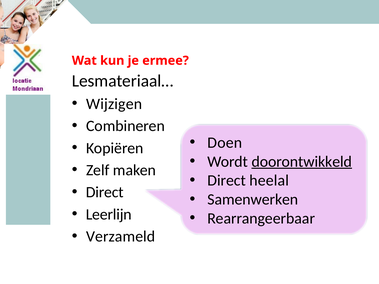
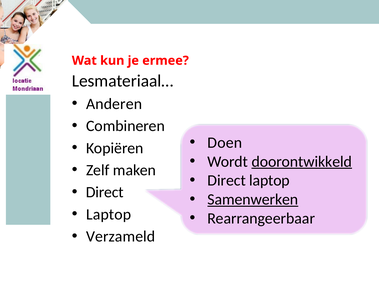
Wijzigen: Wijzigen -> Anderen (114, 104)
Direct heelal: heelal -> laptop (269, 181)
Samenwerken underline: none -> present (253, 200)
Leerlijn: Leerlijn -> Laptop (109, 215)
